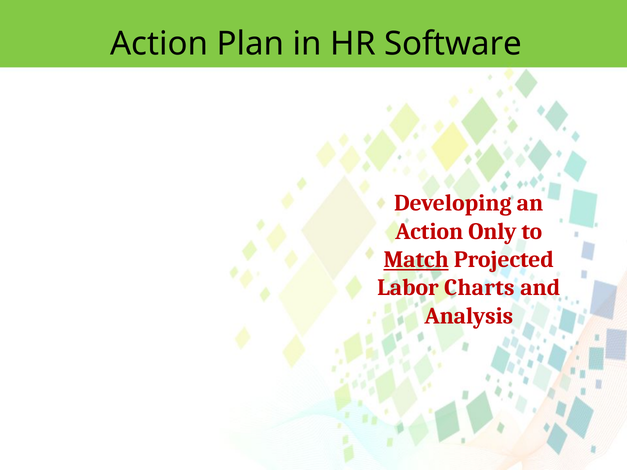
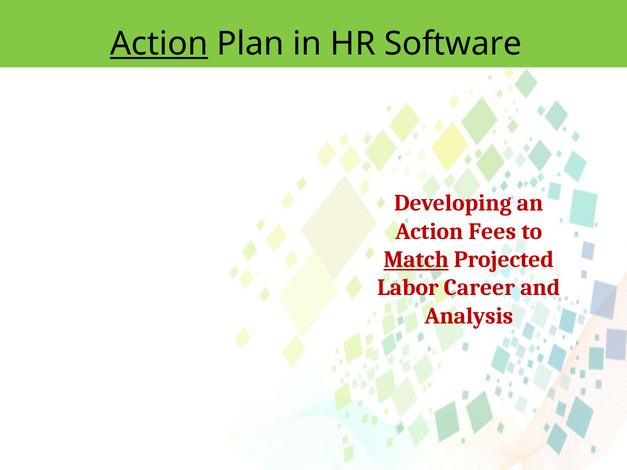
Action underline: none -> present (159, 44)
Only: Only -> Fees (492, 231)
Charts: Charts -> Career (479, 288)
